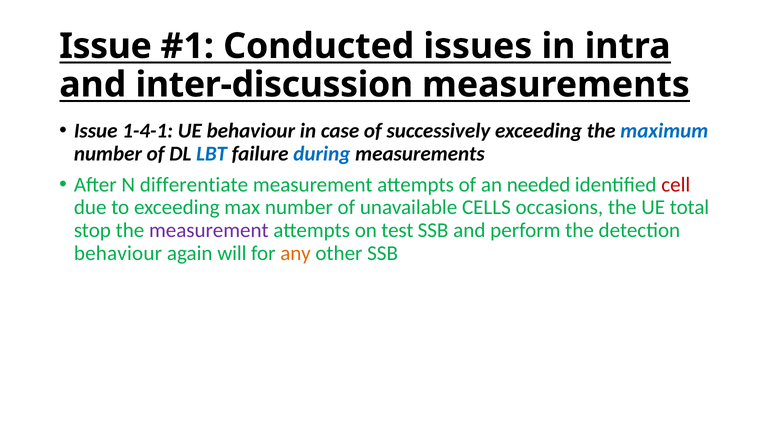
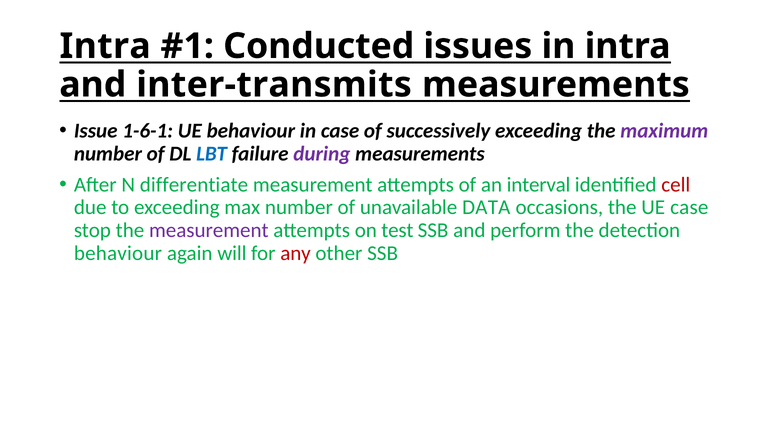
Issue: Issue -> Intra (105, 46)
inter-discussion: inter-discussion -> inter-transmits (274, 85)
1-4-1: 1-4-1 -> 1-6-1 (148, 131)
maximum colour: blue -> purple (664, 131)
during colour: blue -> purple (322, 154)
needed: needed -> interval (539, 184)
CELLS: CELLS -> DATA (486, 207)
UE total: total -> case (689, 207)
any colour: orange -> red (296, 253)
